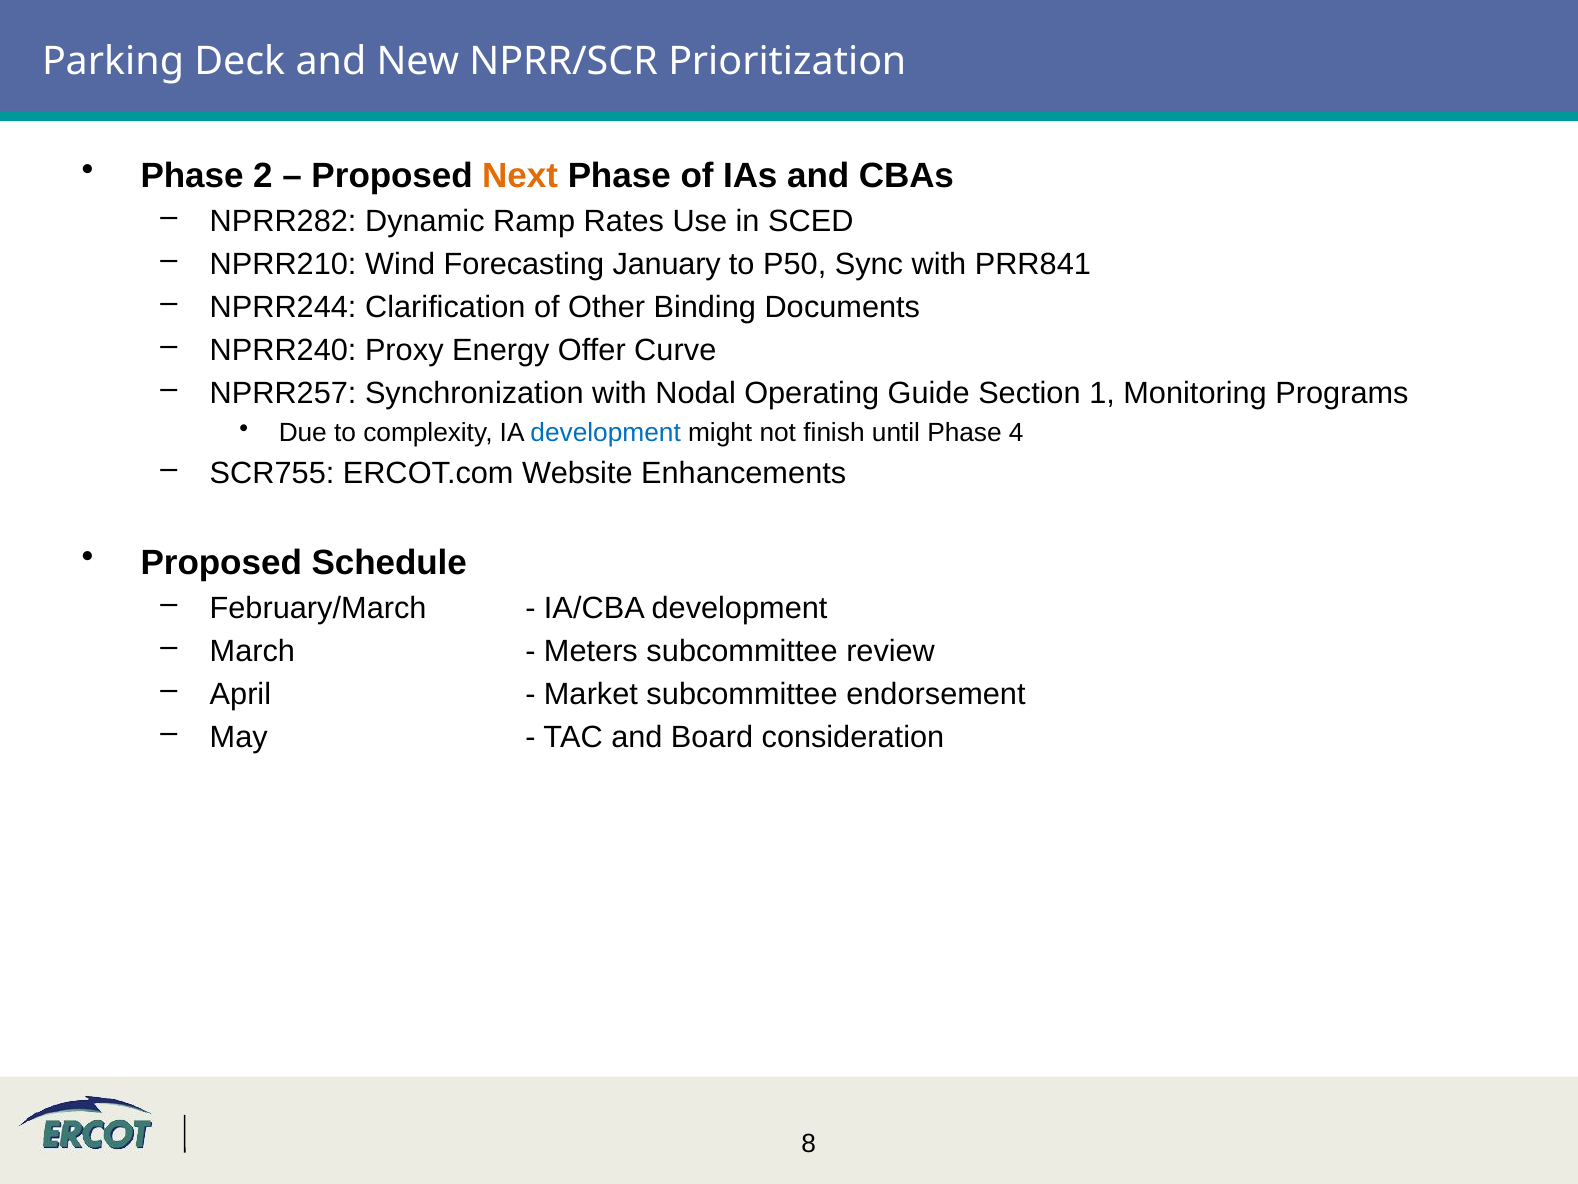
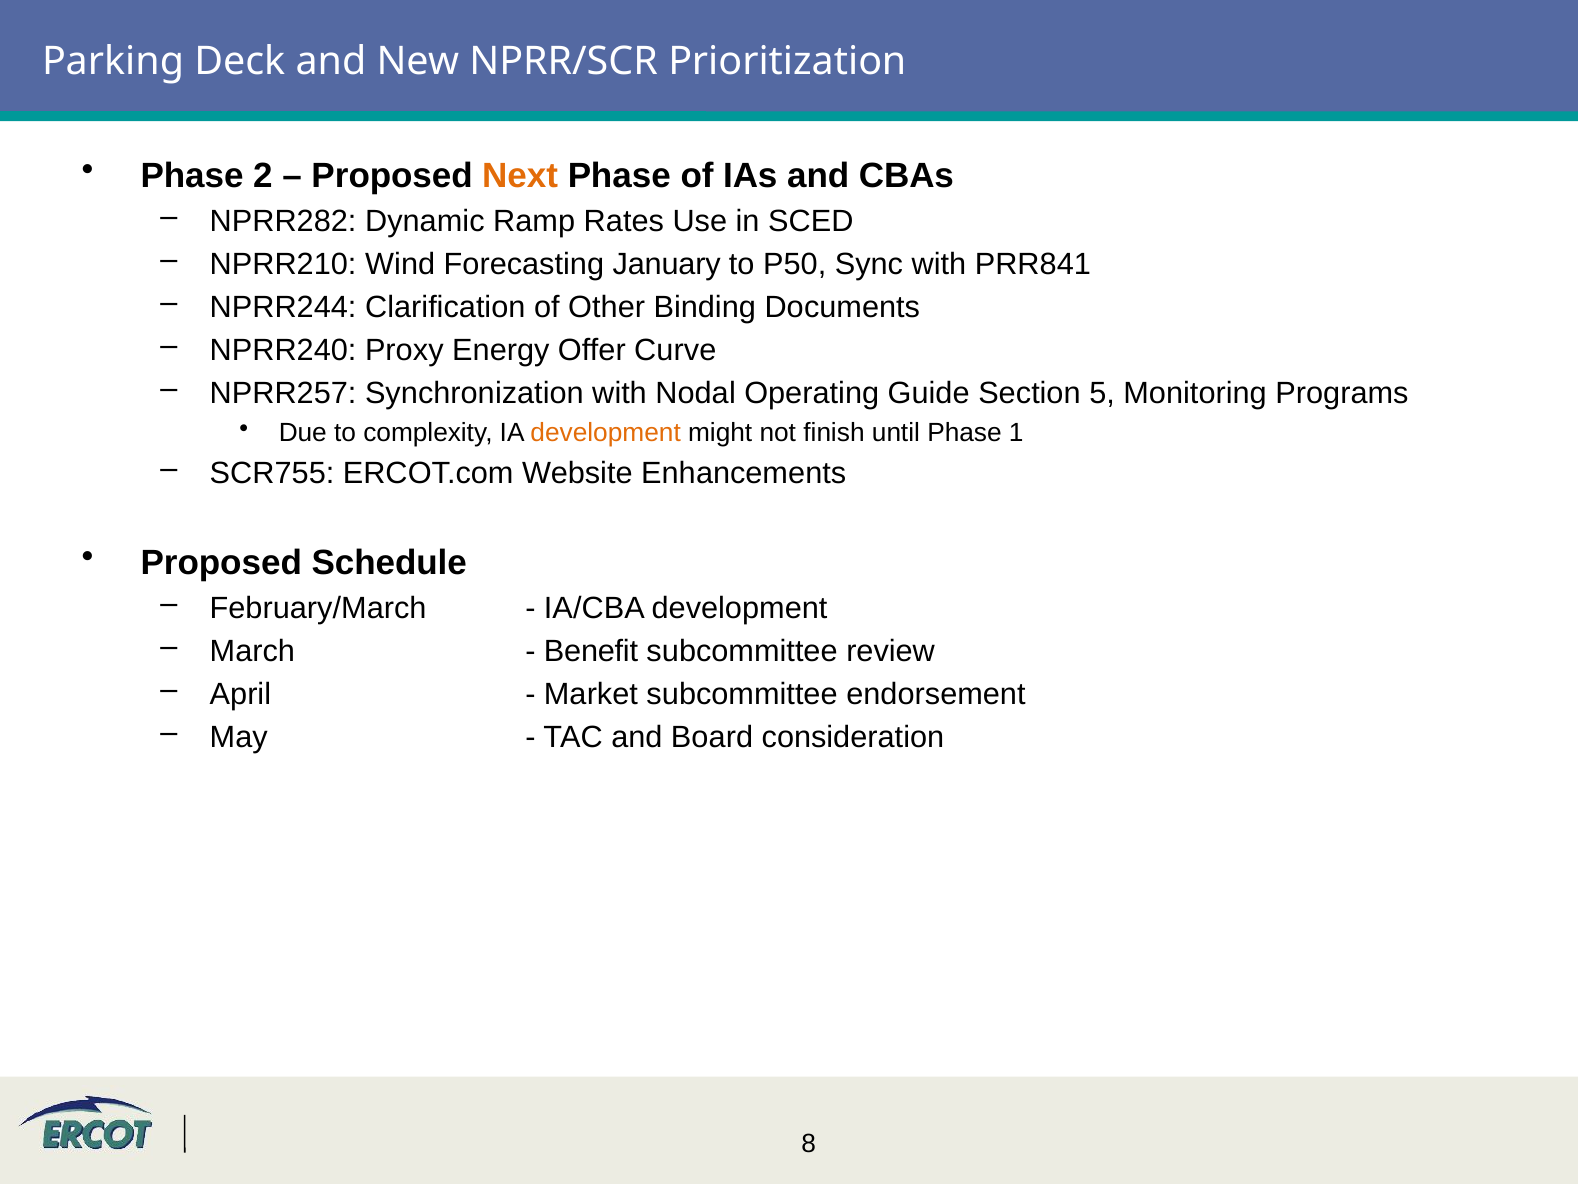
1: 1 -> 5 (1102, 393)
development colour: blue -> orange (606, 432)
4: 4 -> 1 (1016, 432)
Meters: Meters -> Benefit (591, 651)
